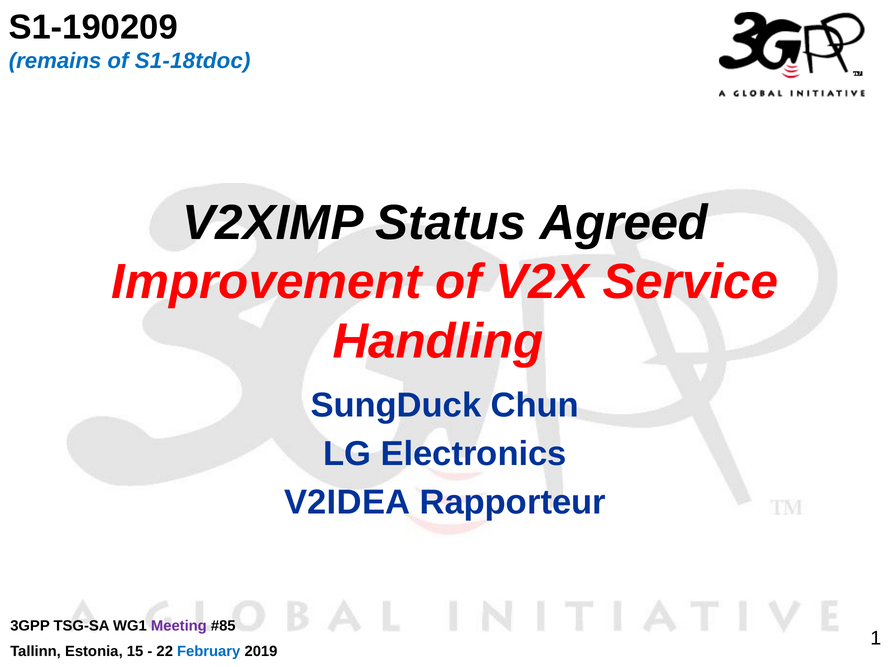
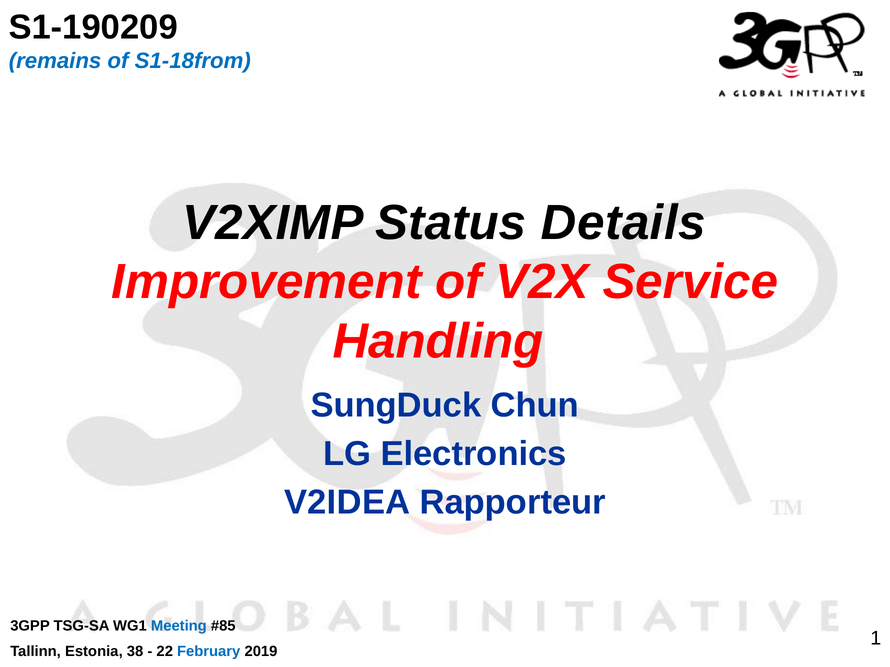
S1-18tdoc: S1-18tdoc -> S1-18from (193, 61)
Agreed: Agreed -> Details (623, 223)
Meeting colour: purple -> blue (179, 627)
15: 15 -> 38 (135, 652)
